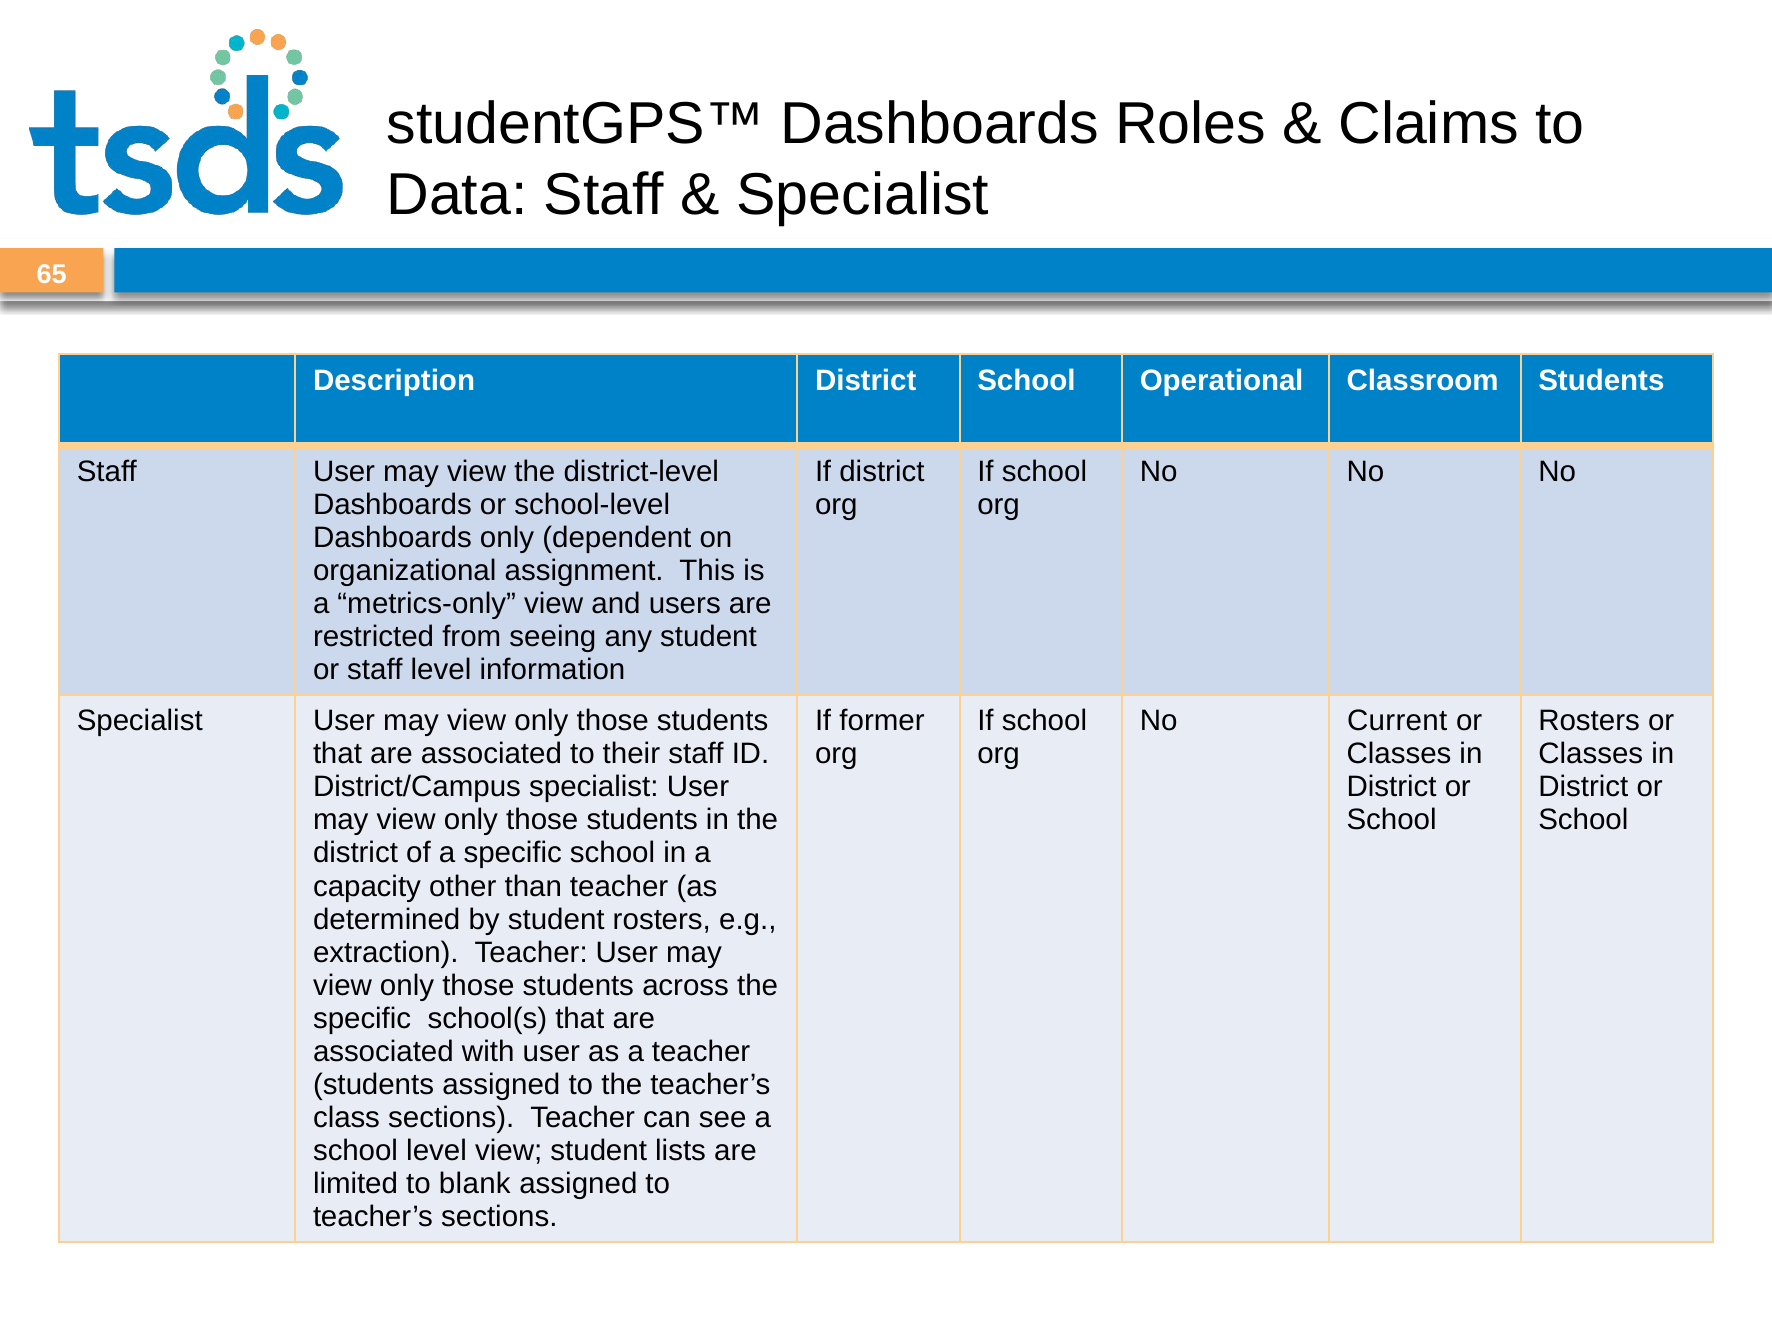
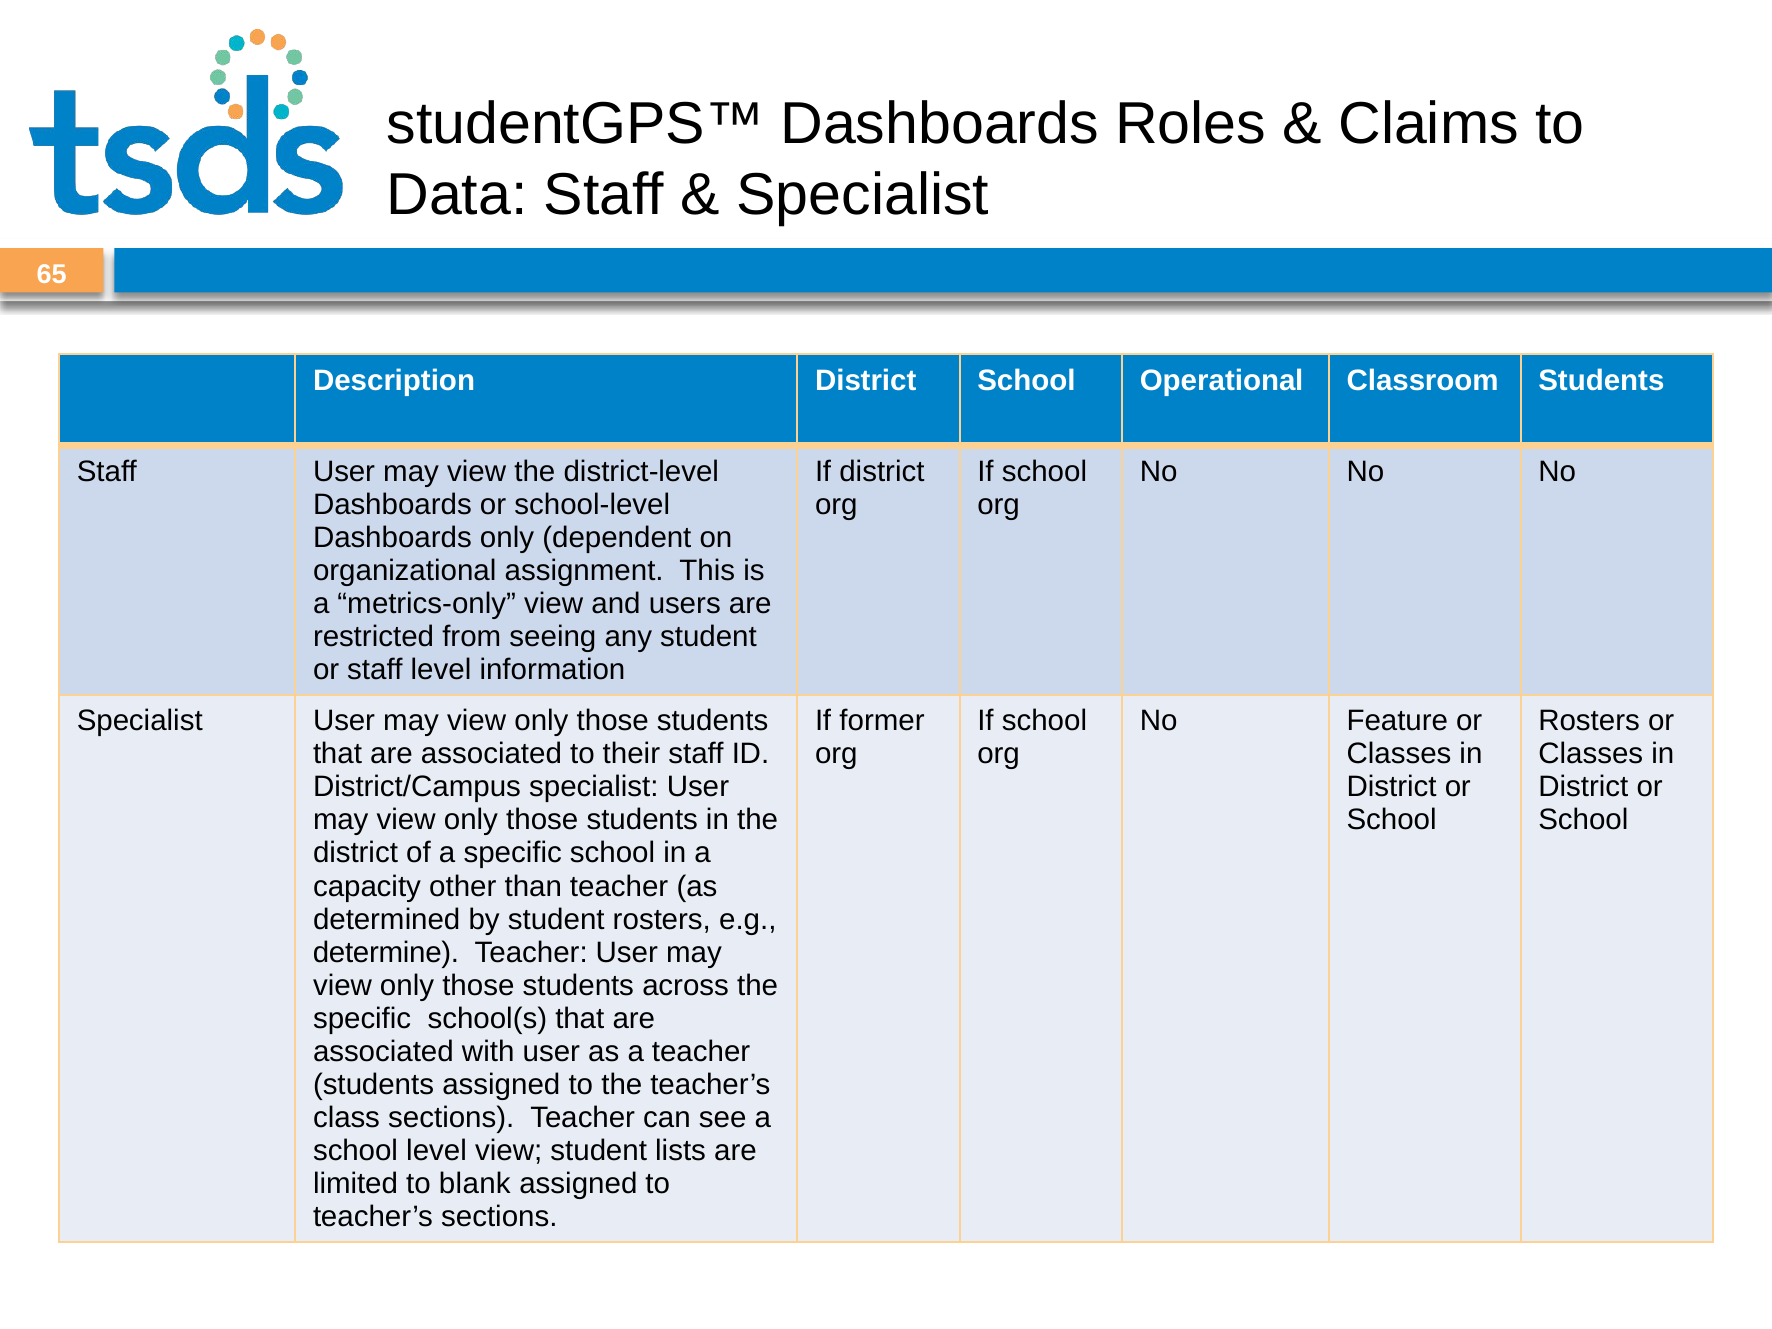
Current: Current -> Feature (1397, 721)
extraction: extraction -> determine (386, 952)
